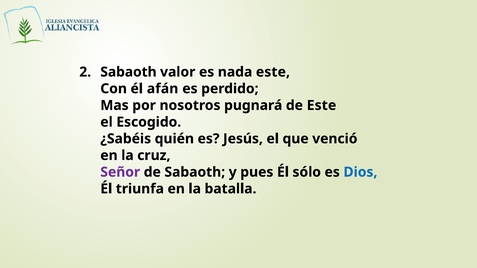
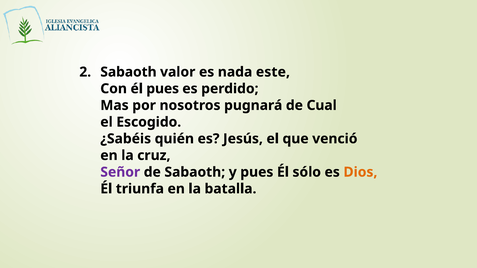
él afán: afán -> pues (163, 89)
de Este: Este -> Cual (322, 105)
Dios colour: blue -> orange (360, 172)
